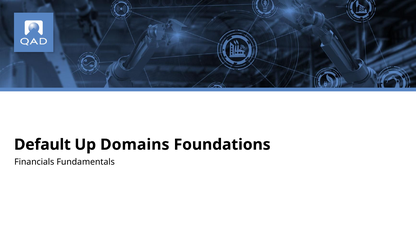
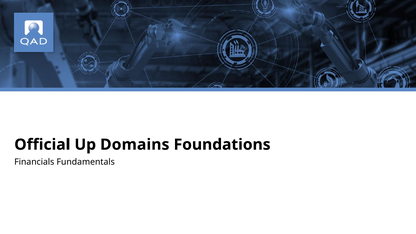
Default: Default -> Official (42, 145)
